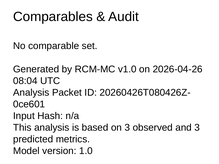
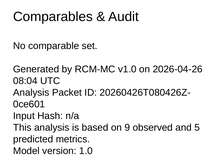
on 3: 3 -> 9 (127, 128)
and 3: 3 -> 5 (197, 128)
